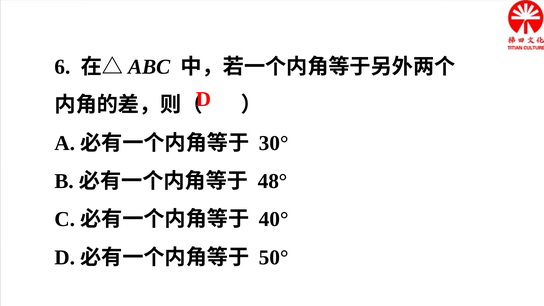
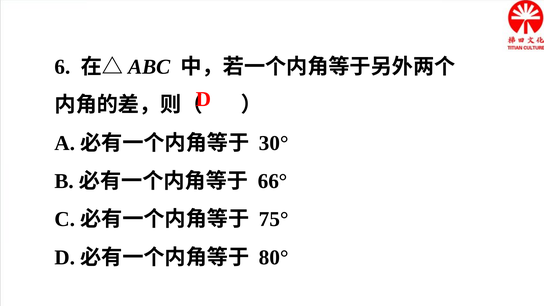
48°: 48° -> 66° (273, 181)
40°: 40° -> 75° (274, 219)
50°: 50° -> 80° (274, 257)
